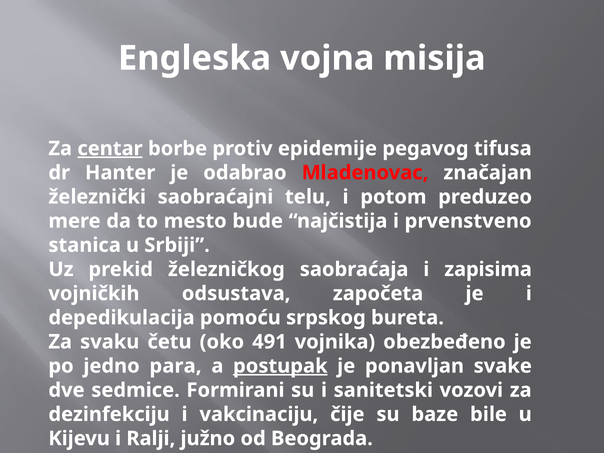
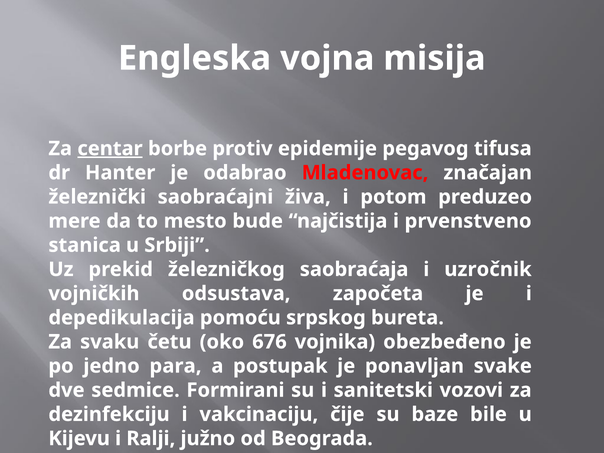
telu: telu -> živa (308, 197)
zapisima: zapisima -> uzročnik (488, 269)
491: 491 -> 676 (269, 342)
postupak underline: present -> none (280, 366)
